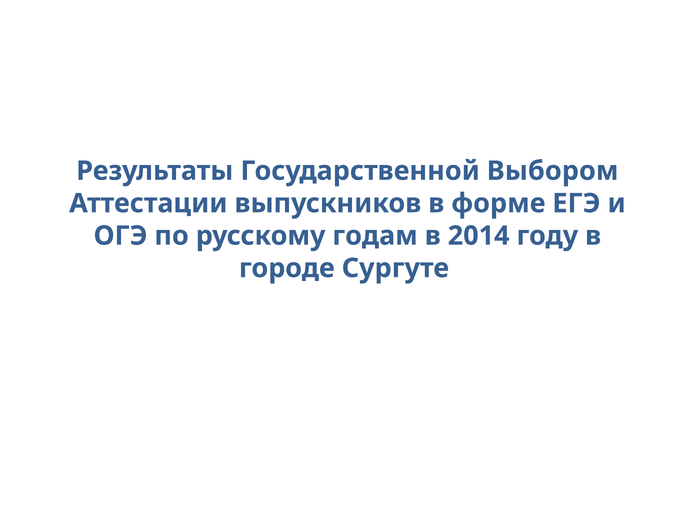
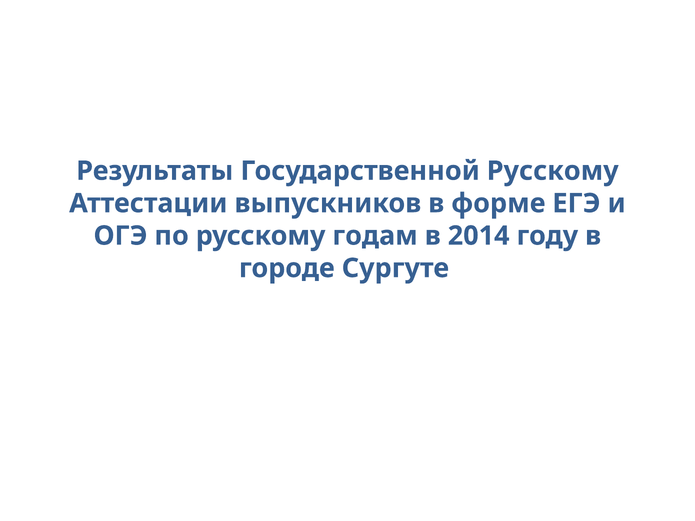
Государственной Выбором: Выбором -> Русскому (553, 171)
